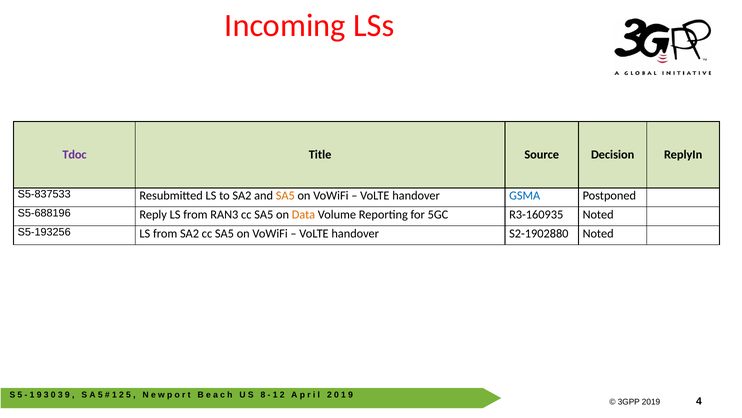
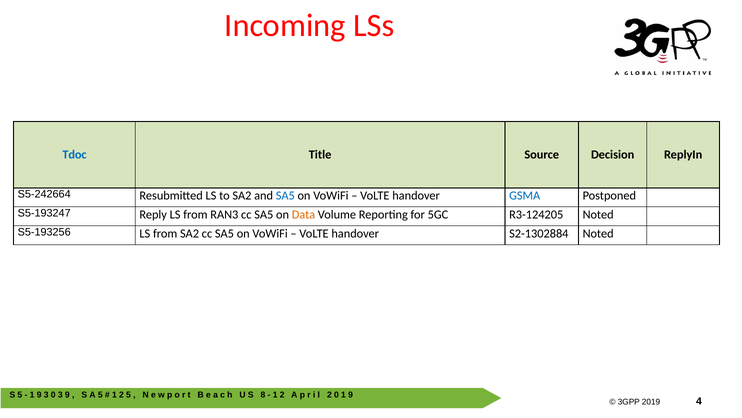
Tdoc colour: purple -> blue (75, 155)
S5-837533: S5-837533 -> S5-242664 (44, 194)
SA5 colour: orange -> blue (285, 195)
S5-688196: S5-688196 -> S5-193247 (44, 213)
R3-160935: R3-160935 -> R3-124205 (536, 214)
S2-1902880: S2-1902880 -> S2-1302884 (539, 233)
